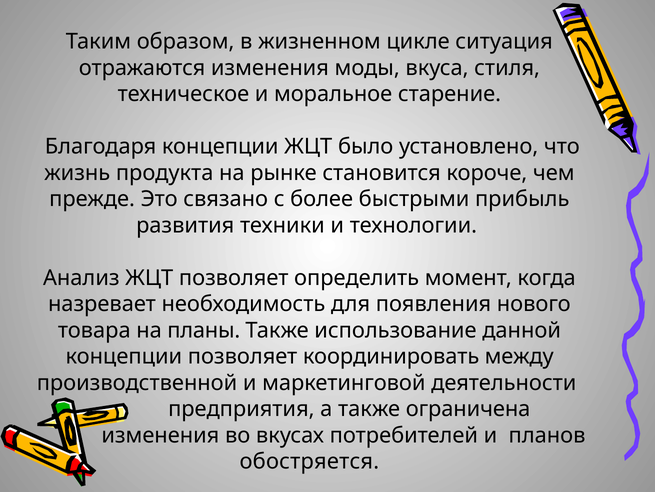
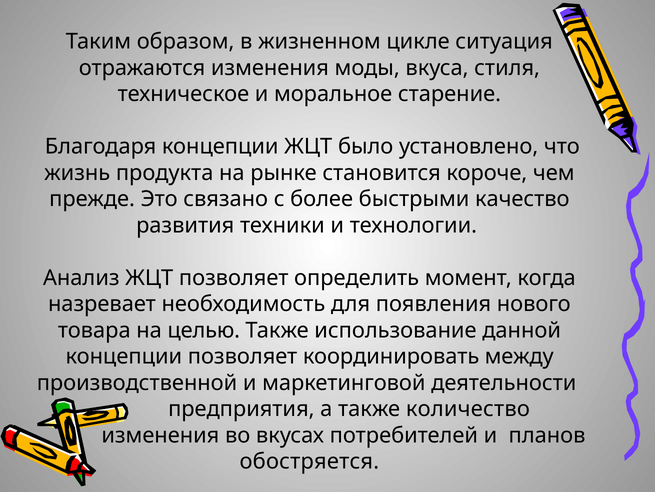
прибыль: прибыль -> качество (522, 199)
планы: планы -> целью (204, 330)
ограничена: ограничена -> количество (468, 408)
